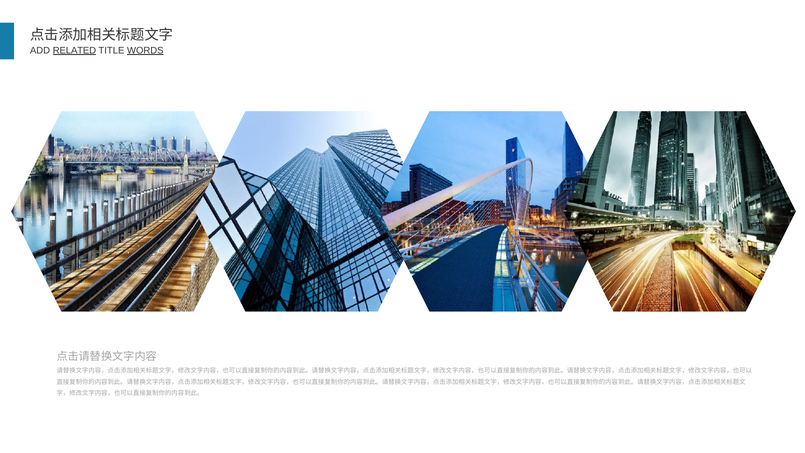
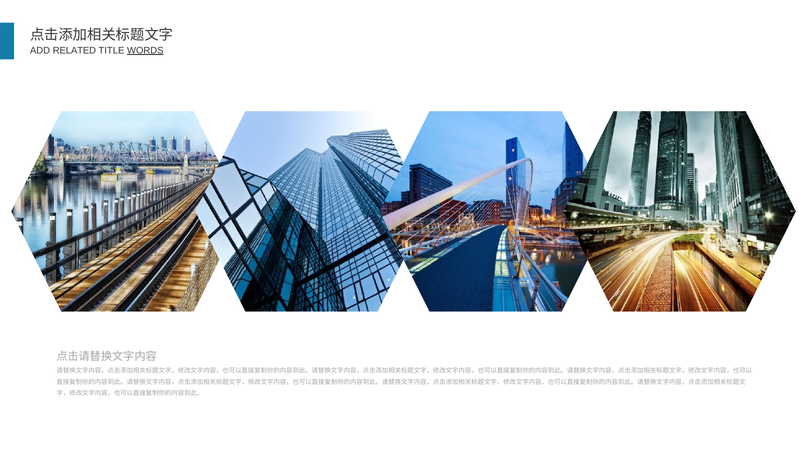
RELATED underline: present -> none (74, 50)
